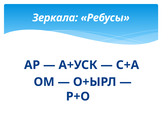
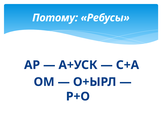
Зеркала: Зеркала -> Потому (55, 18)
